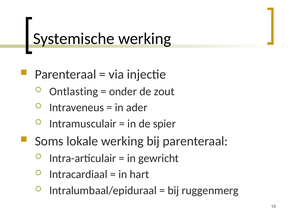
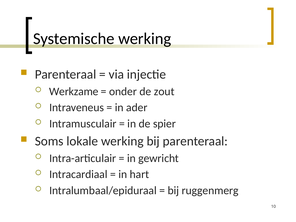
Ontlasting: Ontlasting -> Werkzame (74, 91)
